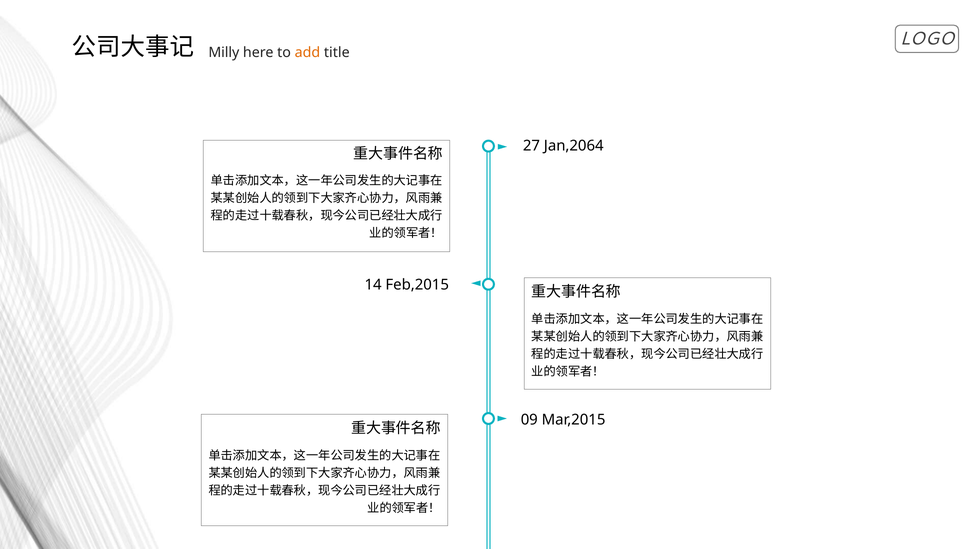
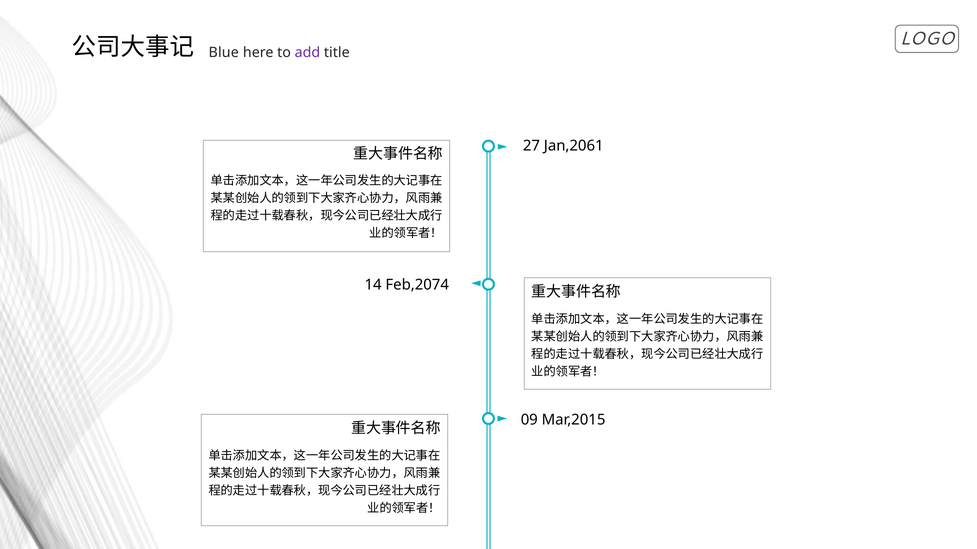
Milly: Milly -> Blue (224, 53)
add colour: orange -> purple (307, 53)
Jan,2064: Jan,2064 -> Jan,2061 (574, 146)
Feb,2015: Feb,2015 -> Feb,2074 (417, 285)
